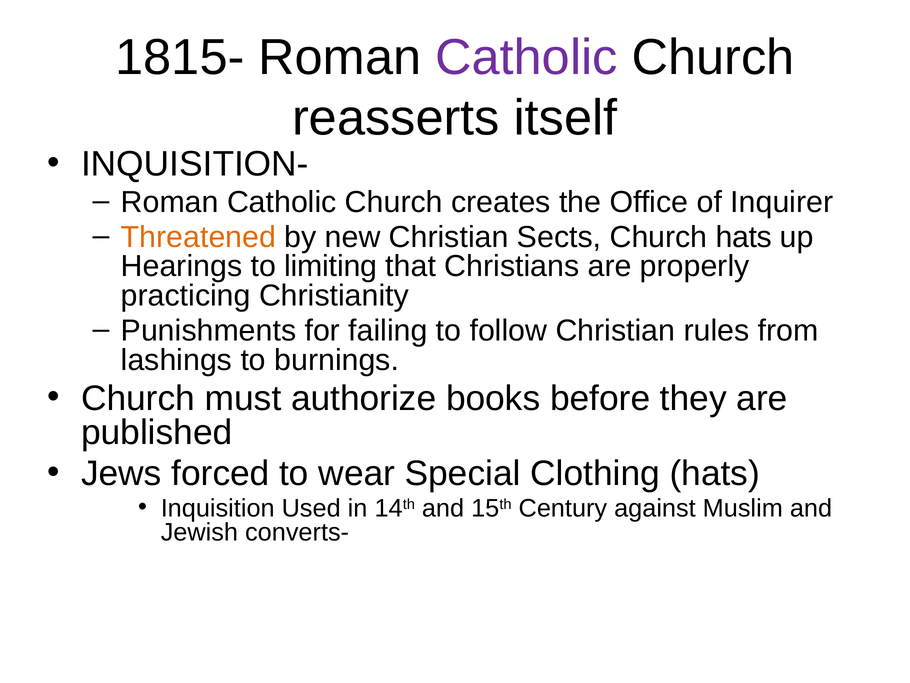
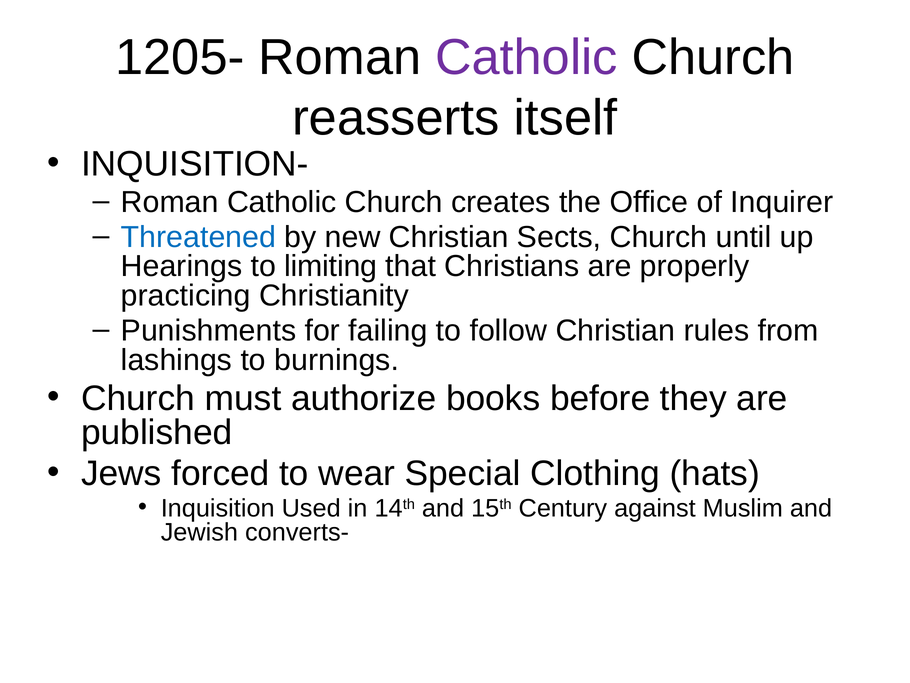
1815-: 1815- -> 1205- (180, 57)
Threatened colour: orange -> blue (198, 237)
Church hats: hats -> until (744, 237)
